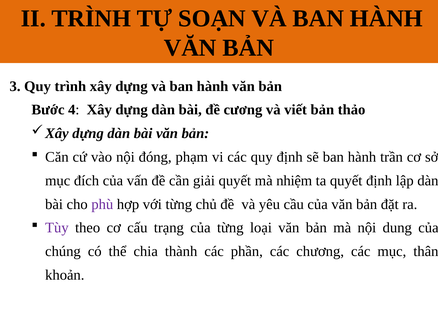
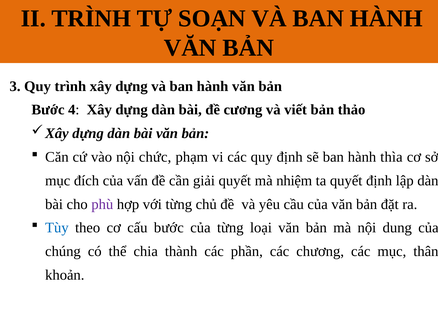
đóng: đóng -> chức (155, 157)
trần: trần -> thìa (391, 157)
Tùy colour: purple -> blue (57, 228)
cấu trạng: trạng -> bước (169, 228)
